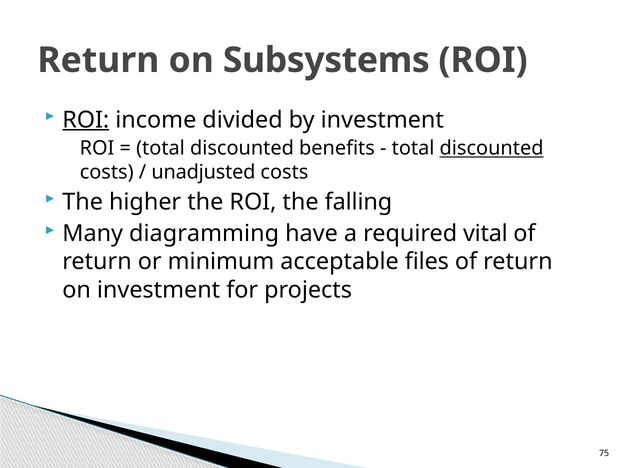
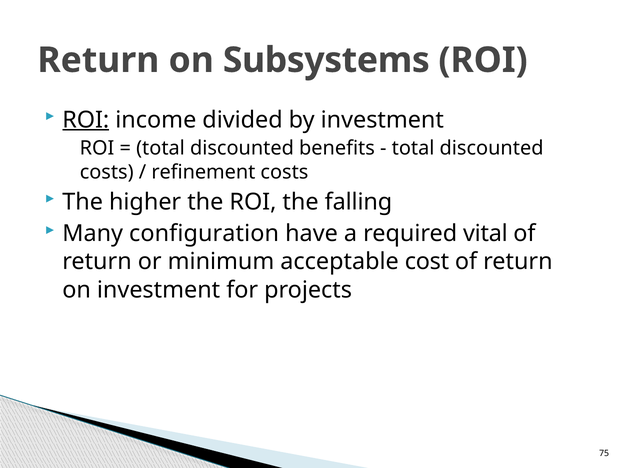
discounted underline: present -> none (492, 148)
unadjusted: unadjusted -> refinement (203, 172)
diagramming: diagramming -> configuration (204, 234)
files: files -> cost (427, 262)
